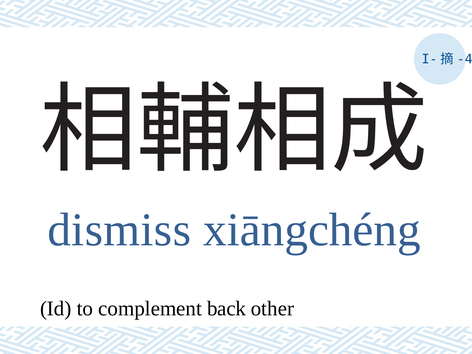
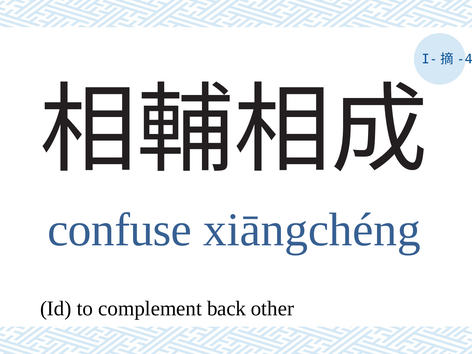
dismiss: dismiss -> confuse (120, 230)
